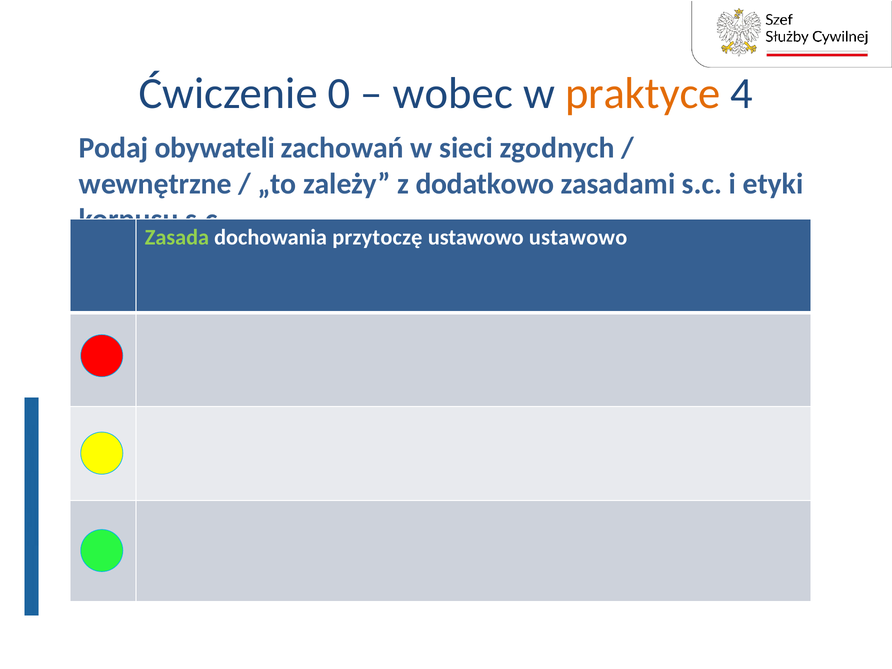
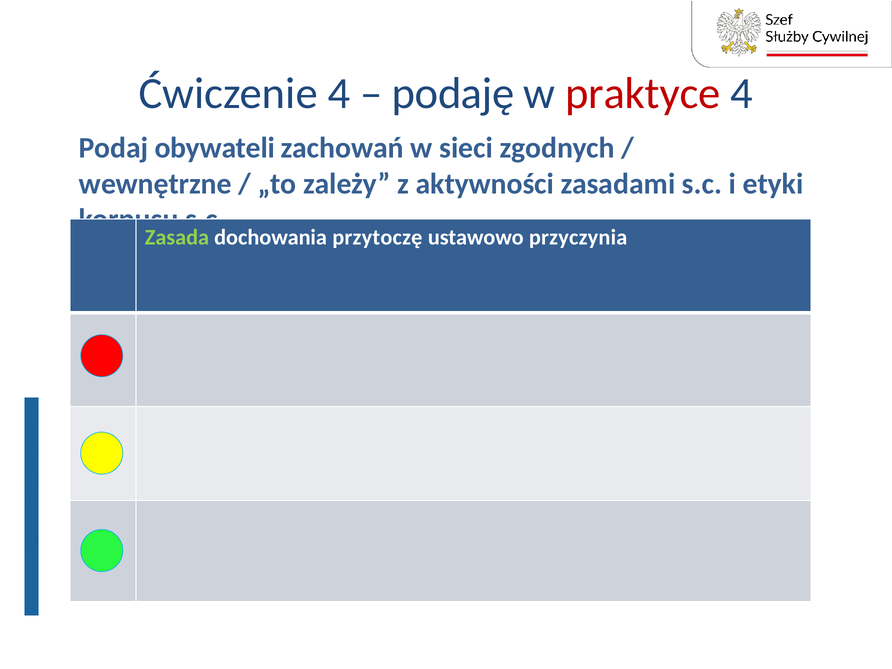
Ćwiczenie 0: 0 -> 4 (339, 93)
wobec: wobec -> podaję (453, 93)
praktyce colour: orange -> red (643, 93)
dodatkowo: dodatkowo -> aktywności (485, 184)
ustawowo ustawowo: ustawowo -> przyczynia (578, 237)
